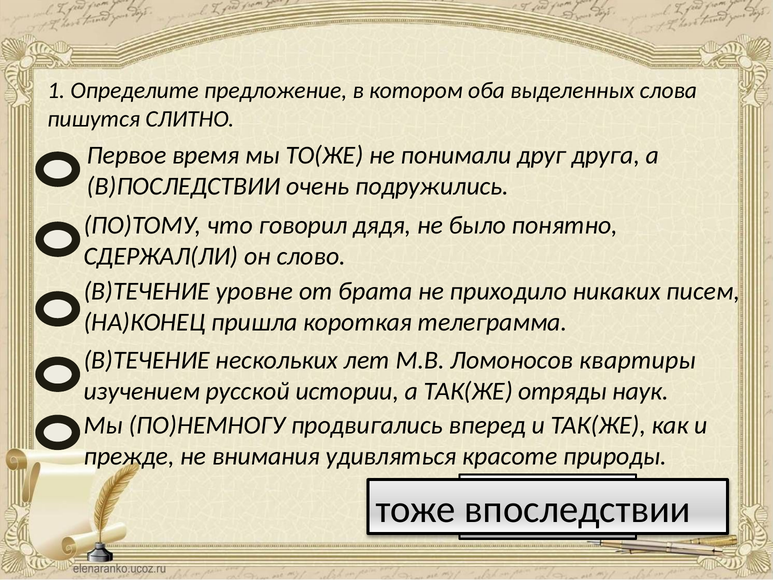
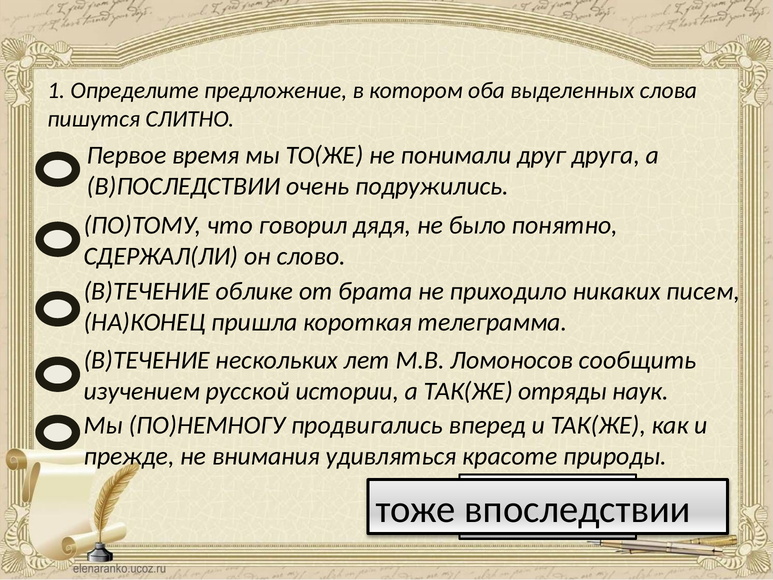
уровне: уровне -> облике (254, 291)
квартиры: квартиры -> сообщить (638, 360)
